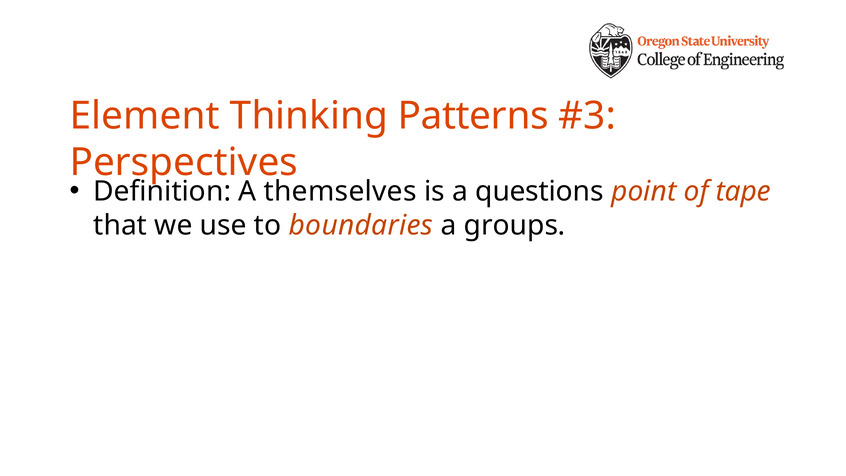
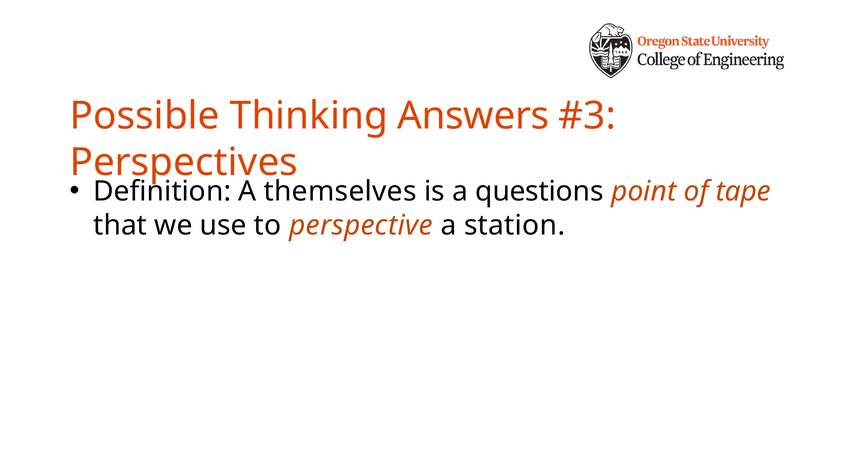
Element: Element -> Possible (145, 116)
Patterns: Patterns -> Answers (473, 116)
boundaries: boundaries -> perspective (361, 226)
groups: groups -> station (515, 226)
